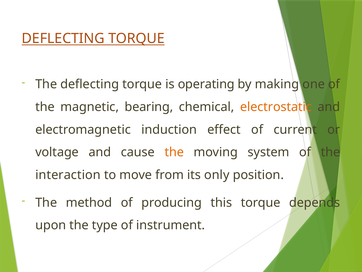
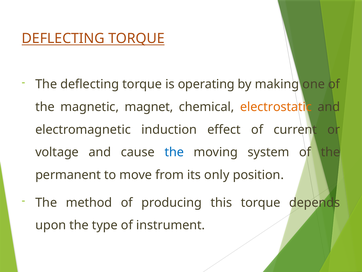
bearing: bearing -> magnet (149, 107)
the colour: orange -> blue (174, 152)
interaction: interaction -> permanent (68, 175)
